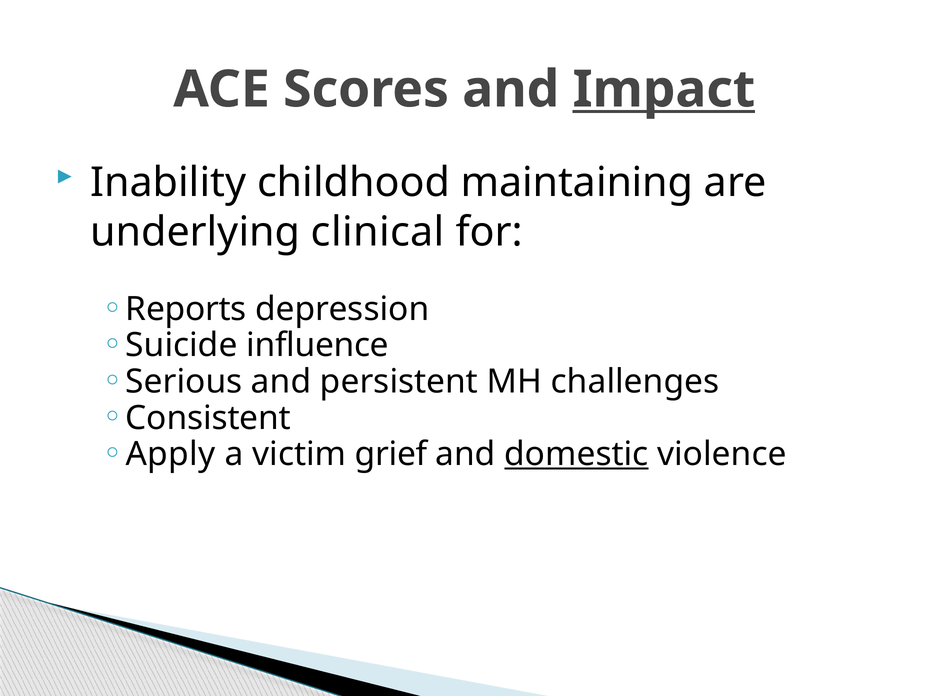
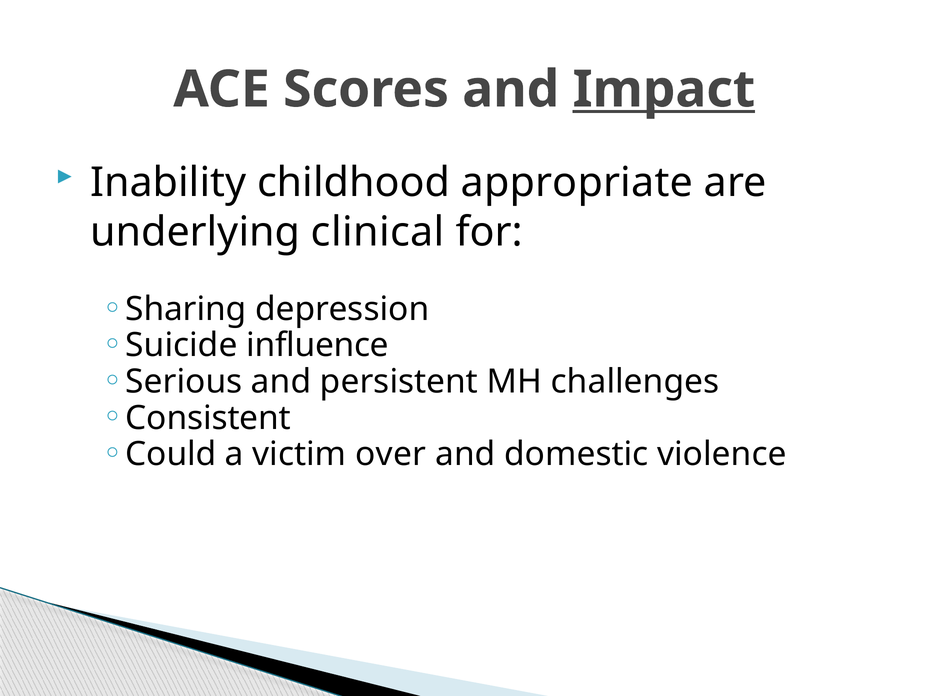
maintaining: maintaining -> appropriate (577, 183)
Reports: Reports -> Sharing (186, 309)
Apply: Apply -> Could (171, 455)
grief: grief -> over (391, 455)
domestic underline: present -> none (576, 455)
